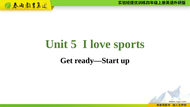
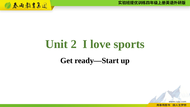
5: 5 -> 2 (74, 44)
